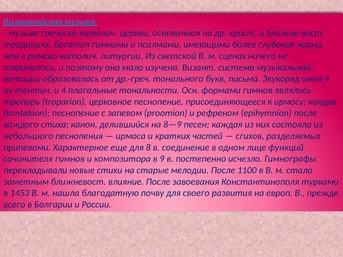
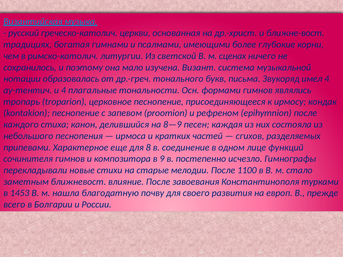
музыке: музыке -> русский (24, 33)
